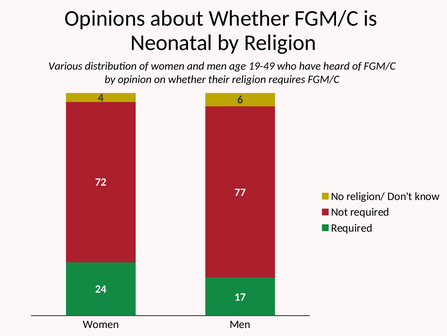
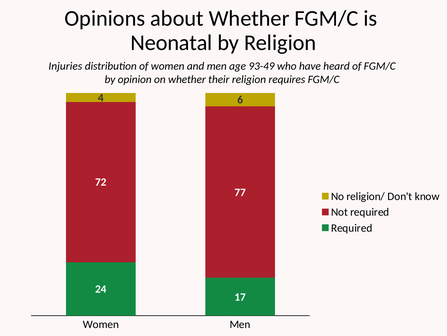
Various: Various -> Injuries (65, 66)
19-49: 19-49 -> 93-49 (262, 66)
